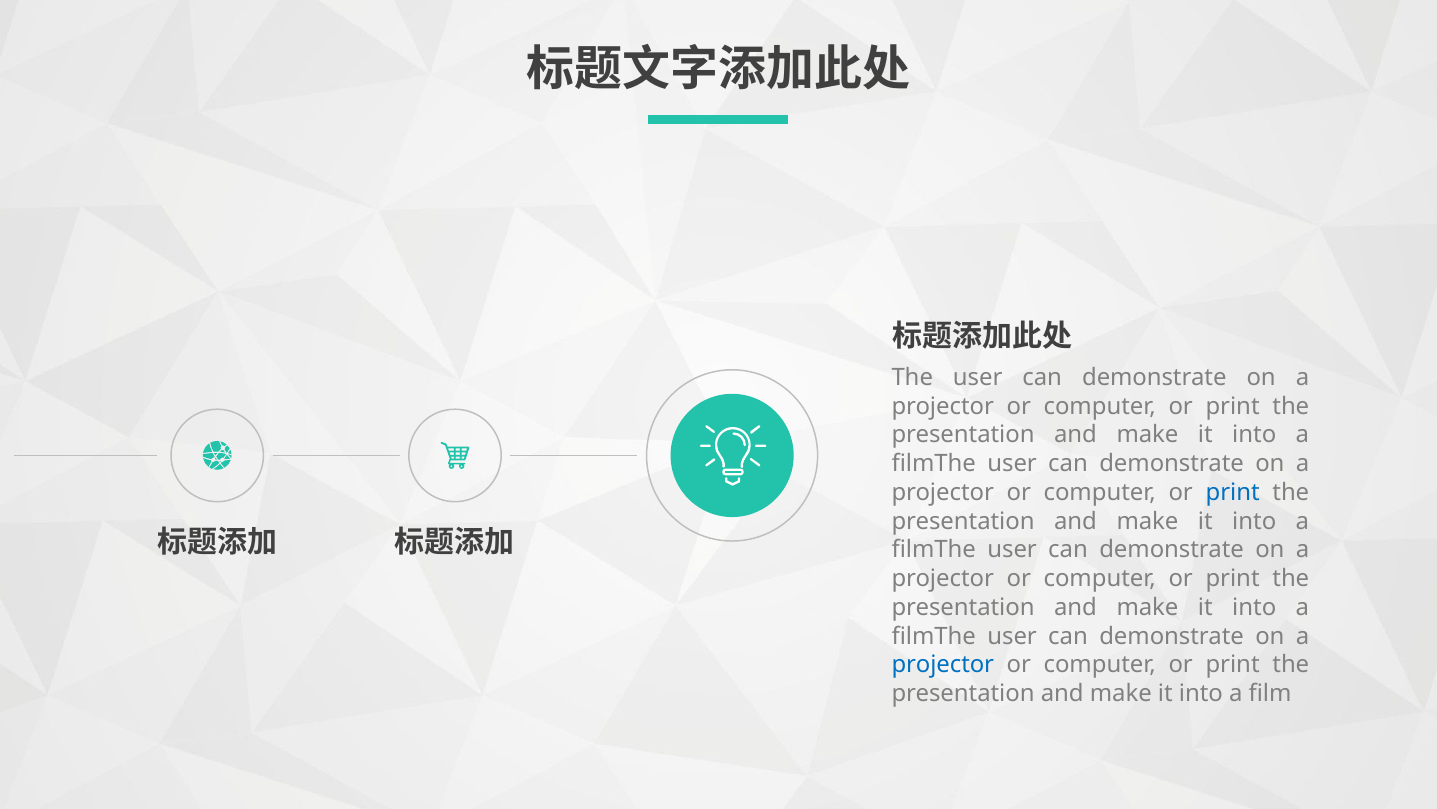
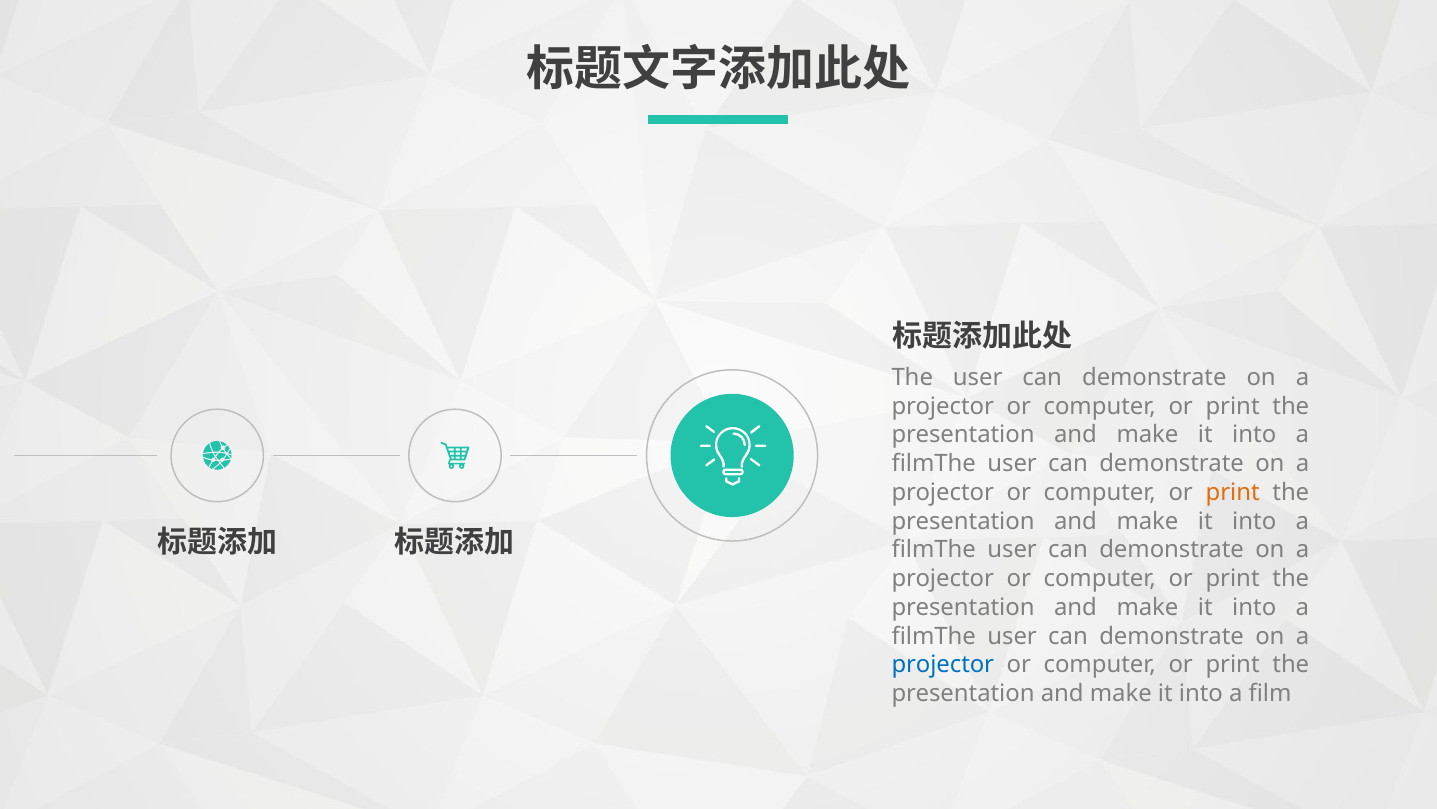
print colour: blue -> orange (1233, 492)
